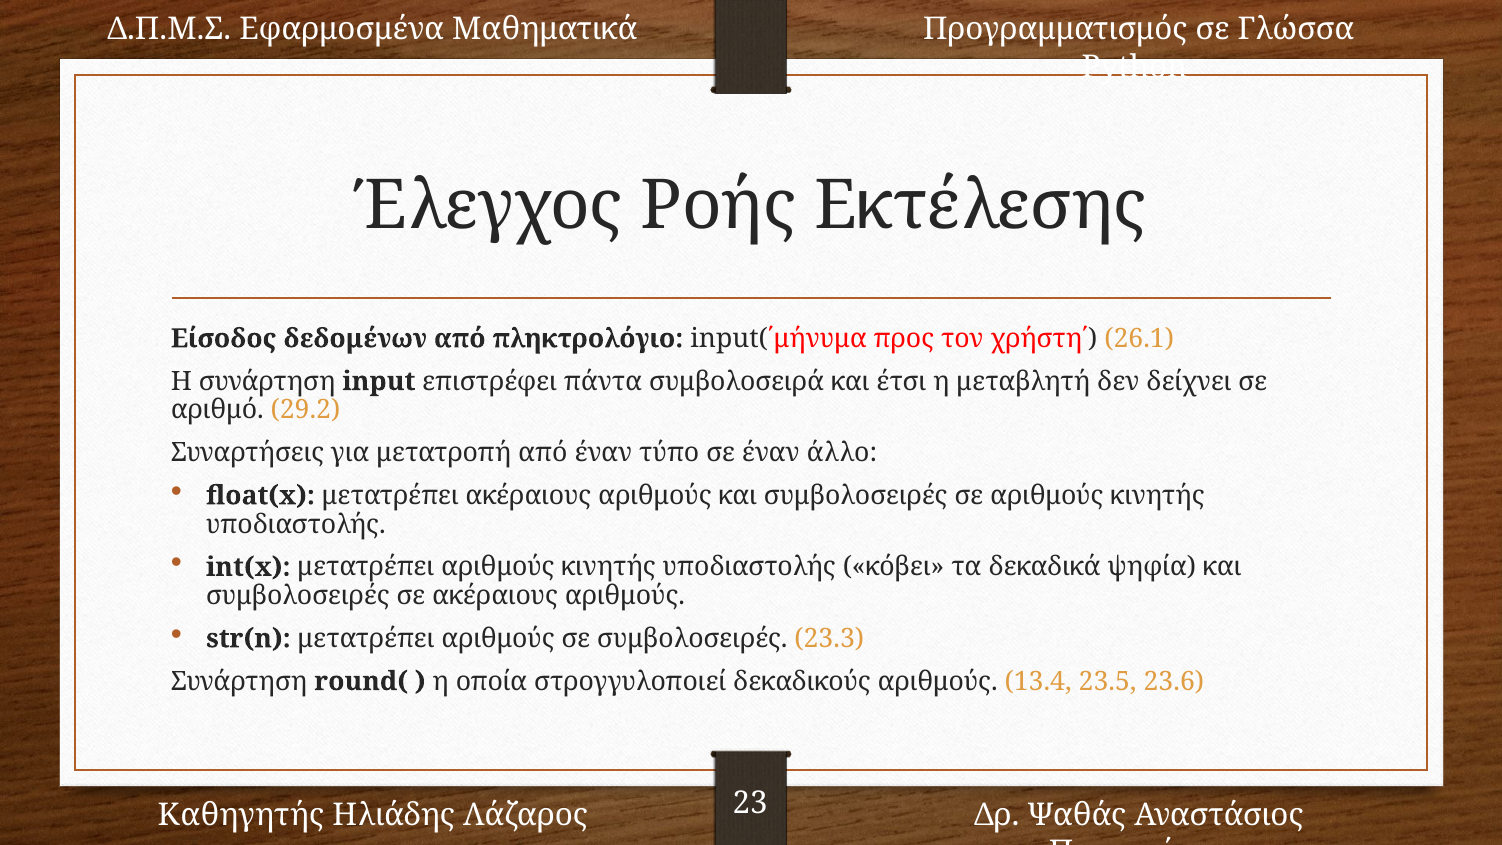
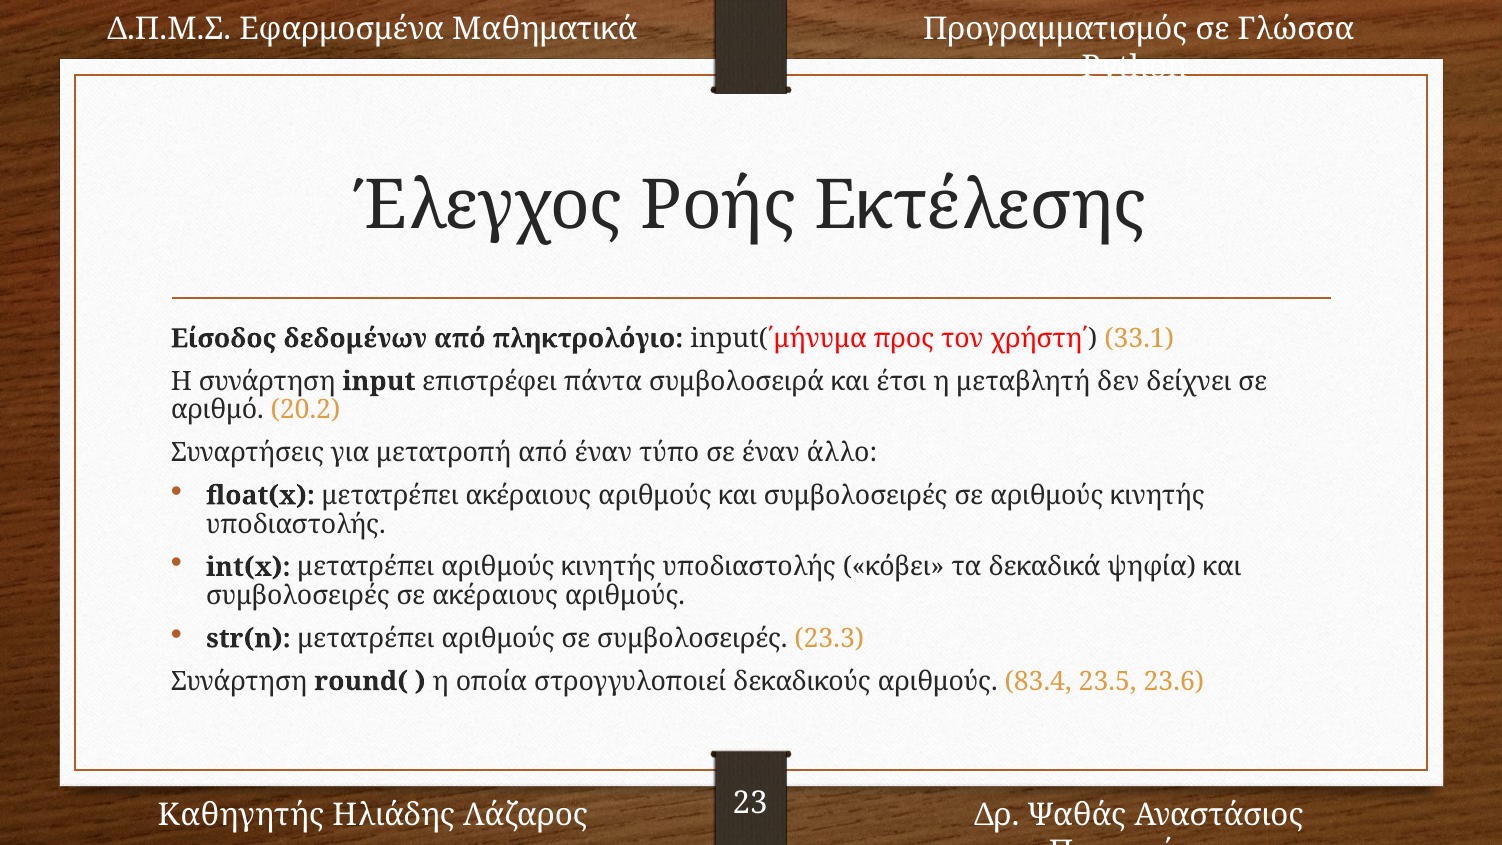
26.1: 26.1 -> 33.1 (1139, 338)
29.2: 29.2 -> 20.2 (305, 410)
13.4: 13.4 -> 83.4 (1038, 681)
